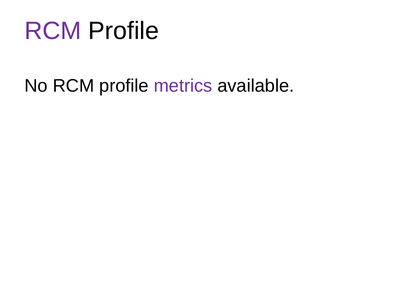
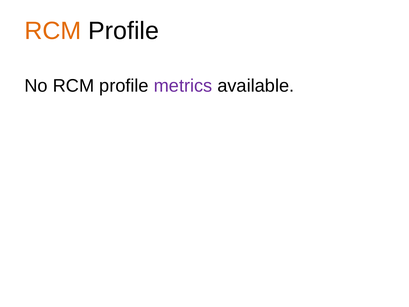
RCM colour: purple -> orange (53, 31)
